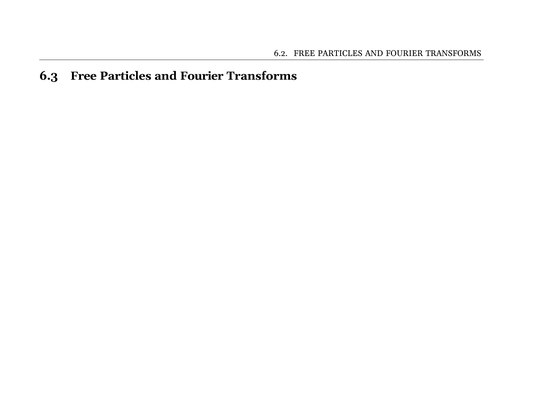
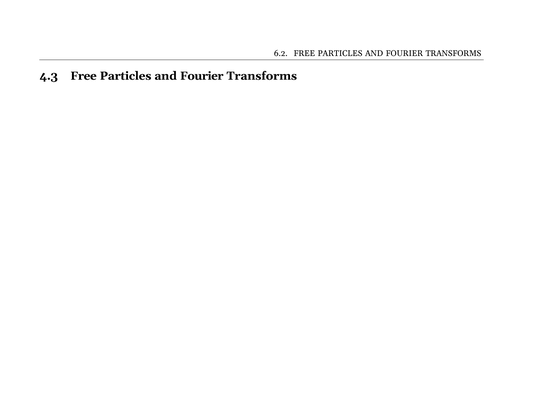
6.3: 6.3 -> 4.3 (49, 76)
